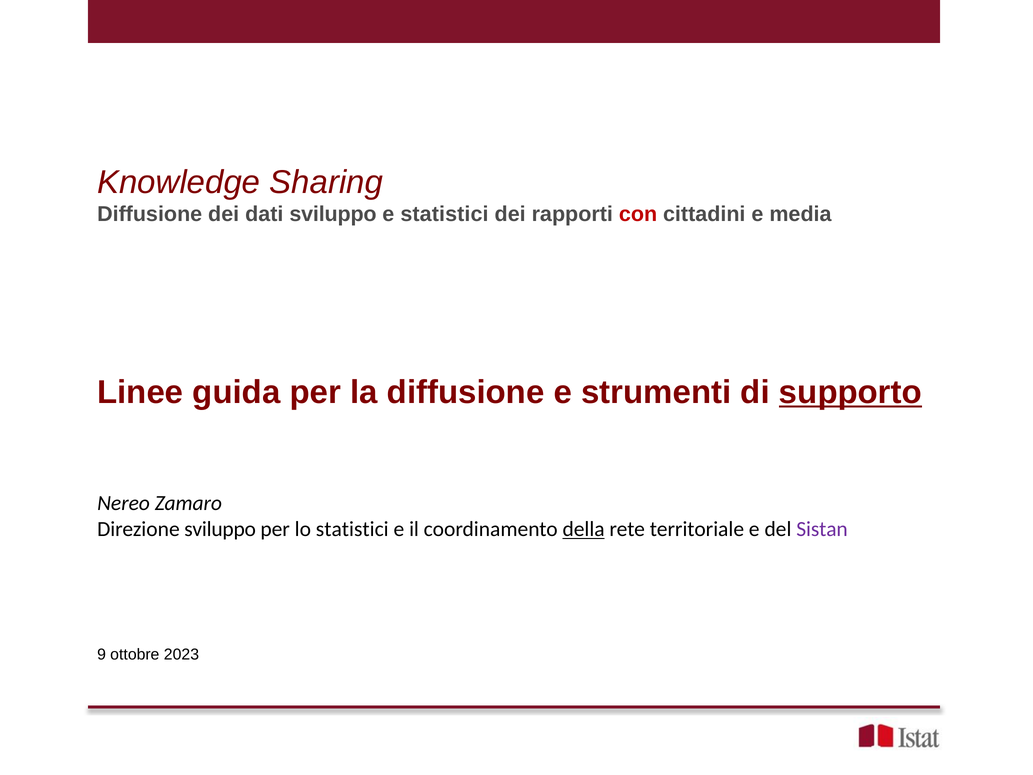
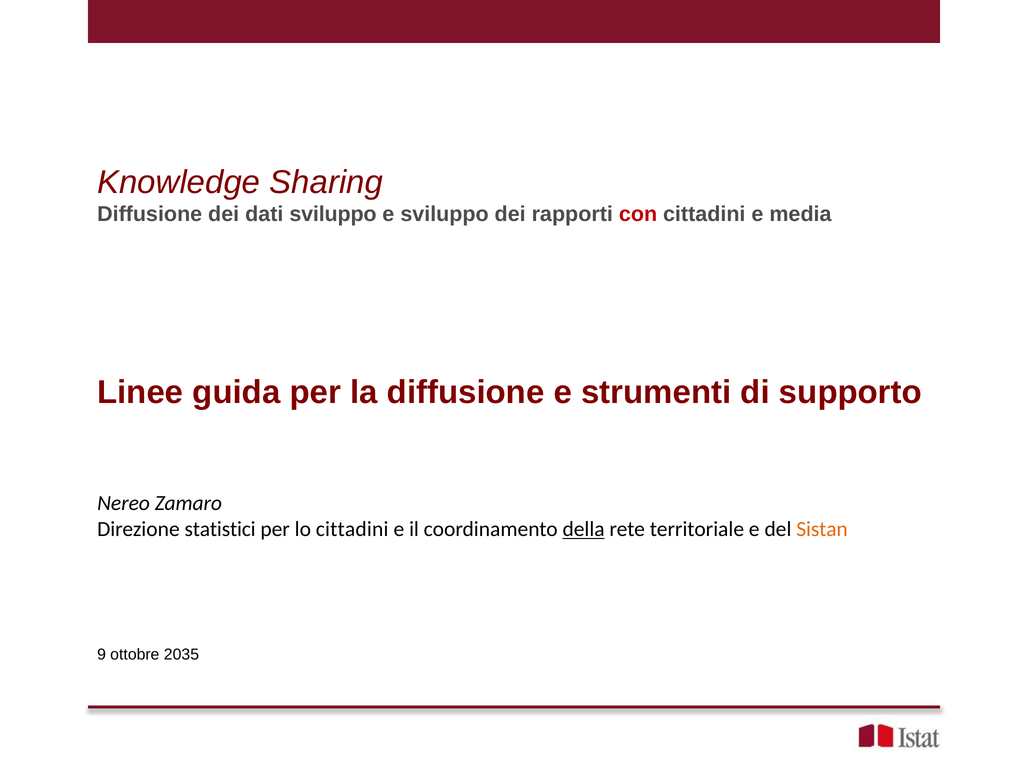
e statistici: statistici -> sviluppo (445, 214)
supporto underline: present -> none (850, 392)
Direzione sviluppo: sviluppo -> statistici (220, 529)
lo statistici: statistici -> cittadini (352, 529)
Sistan colour: purple -> orange (822, 529)
2023: 2023 -> 2035 (181, 654)
